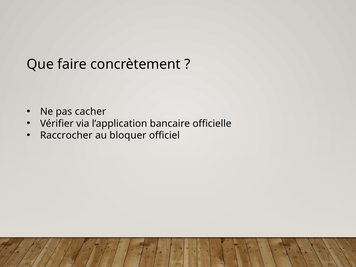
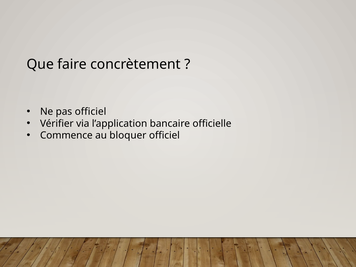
pas cacher: cacher -> officiel (91, 112)
Raccrocher: Raccrocher -> Commence (66, 135)
